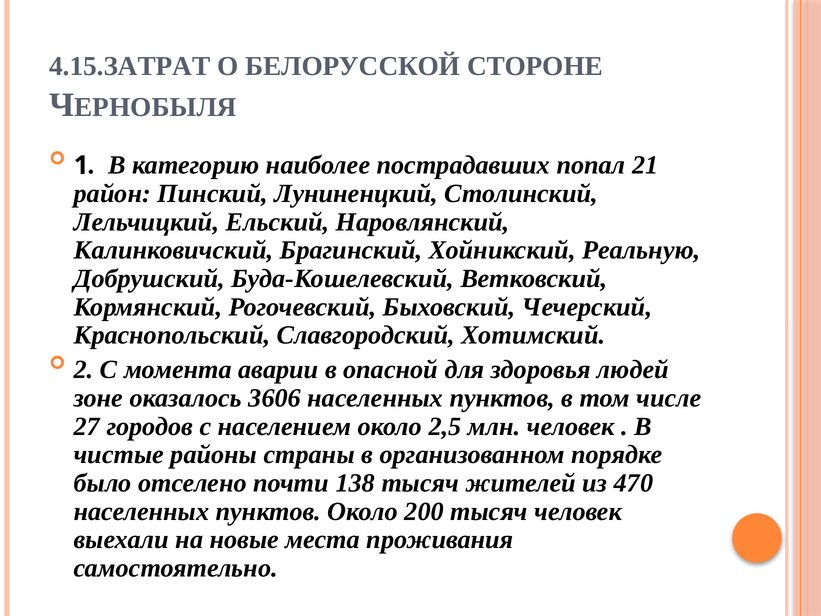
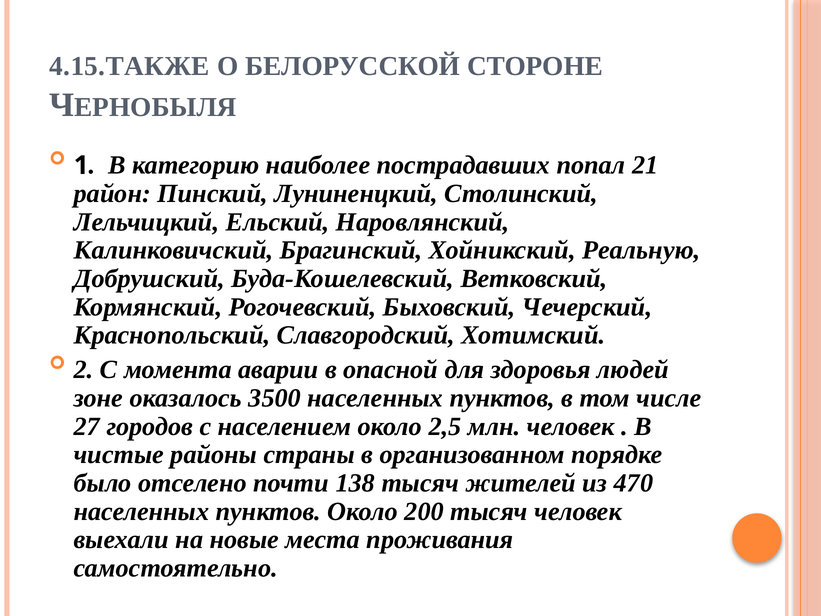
4.15.ЗАТРАТ: 4.15.ЗАТРАТ -> 4.15.ТАКЖЕ (130, 66)
3606: 3606 -> 3500 (275, 398)
